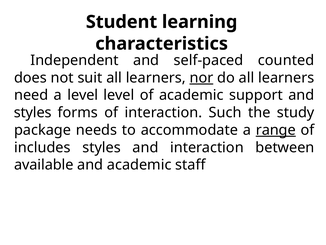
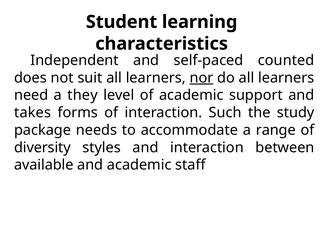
a level: level -> they (83, 95)
styles: styles -> takes (33, 112)
range underline: present -> none (276, 130)
includes: includes -> diversity (42, 147)
